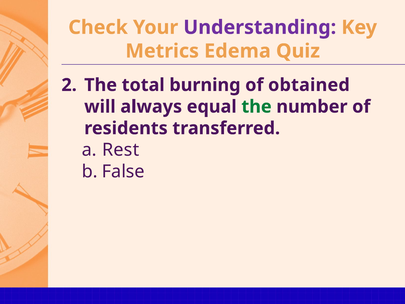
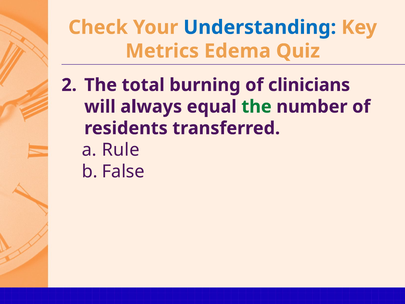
Understanding colour: purple -> blue (260, 27)
obtained: obtained -> clinicians (309, 85)
Rest: Rest -> Rule (121, 150)
